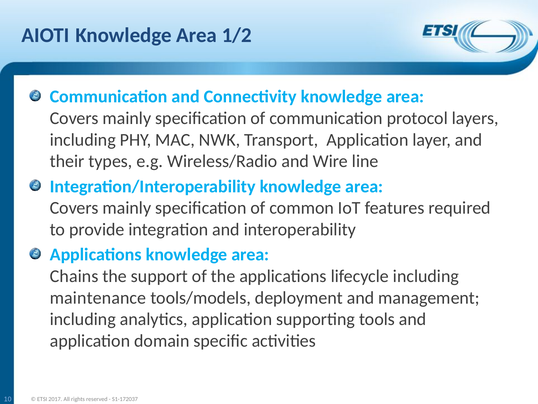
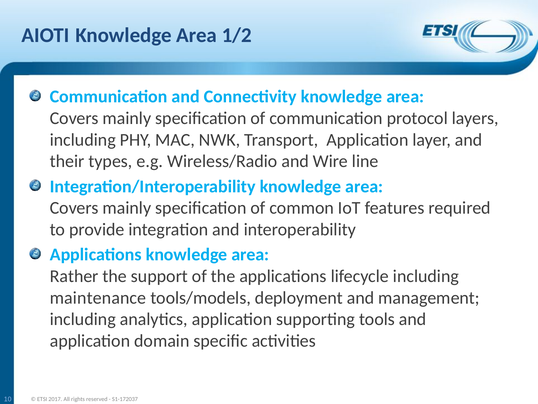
Chains: Chains -> Rather (74, 276)
